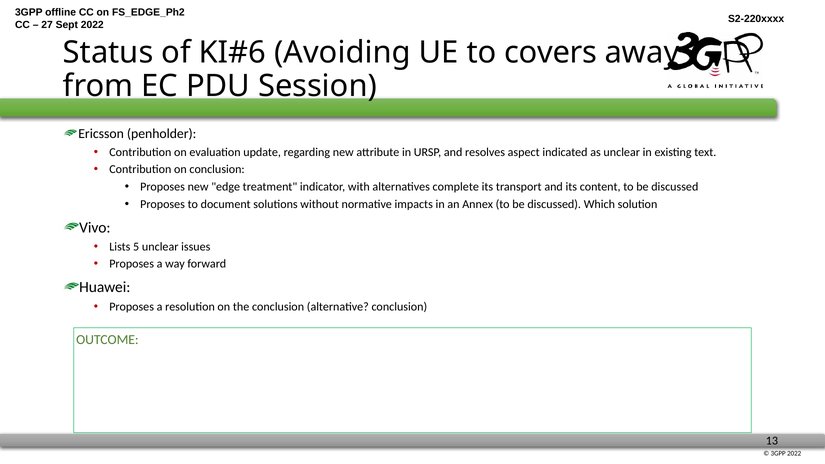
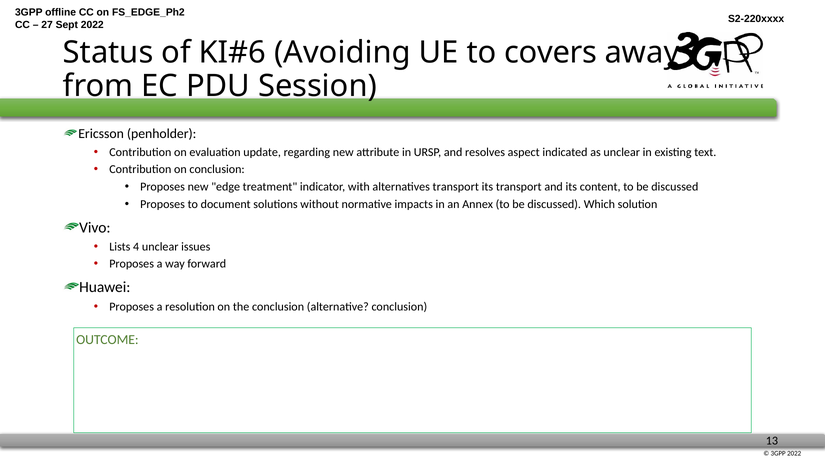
alternatives complete: complete -> transport (456, 187)
5: 5 -> 4 (136, 247)
